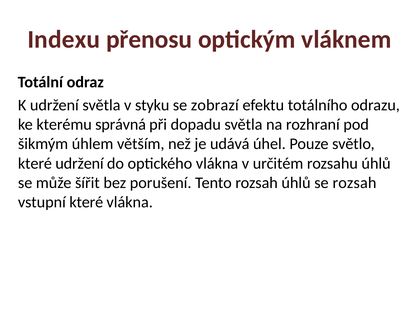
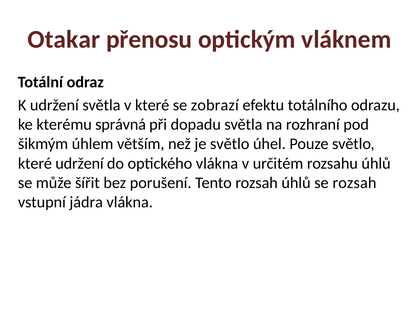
Indexu: Indexu -> Otakar (64, 39)
v styku: styku -> které (152, 105)
je udává: udává -> světlo (230, 144)
vstupní které: které -> jádra (86, 202)
